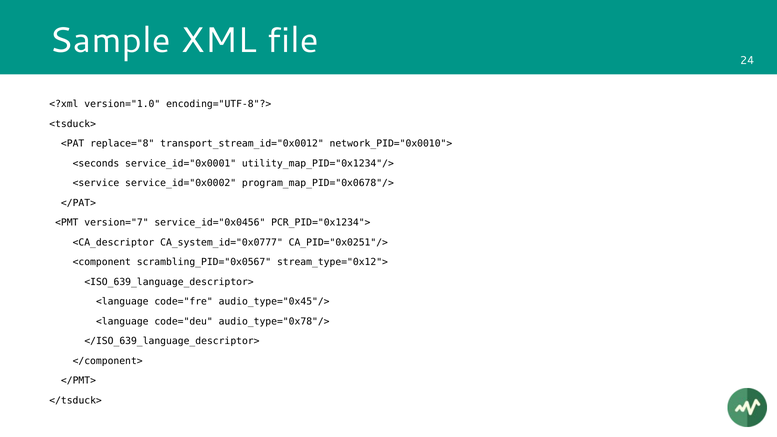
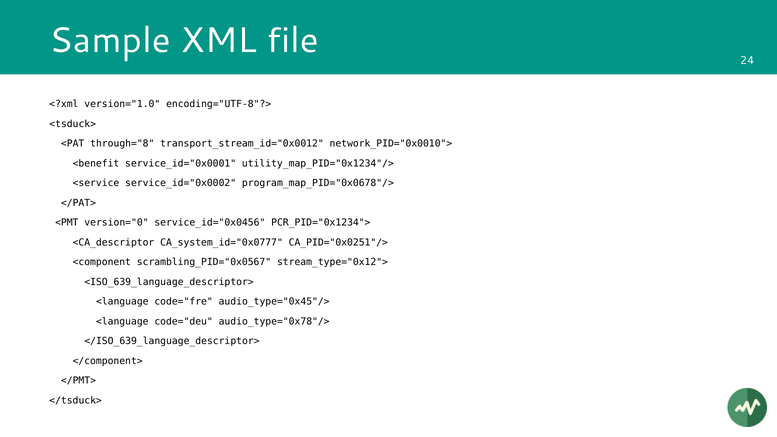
replace="8: replace="8 -> through="8 (122, 144)
<seconds: <seconds -> <benefit (96, 164)
version="7: version="7 -> version="0 (116, 223)
